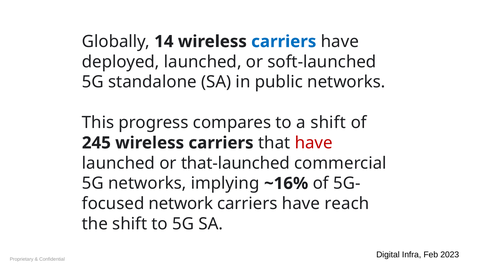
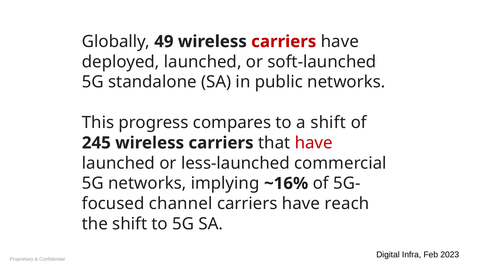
14: 14 -> 49 (164, 42)
carriers colour: blue -> red (284, 42)
that-launched: that-launched -> less-launched (235, 163)
network: network -> channel (181, 204)
